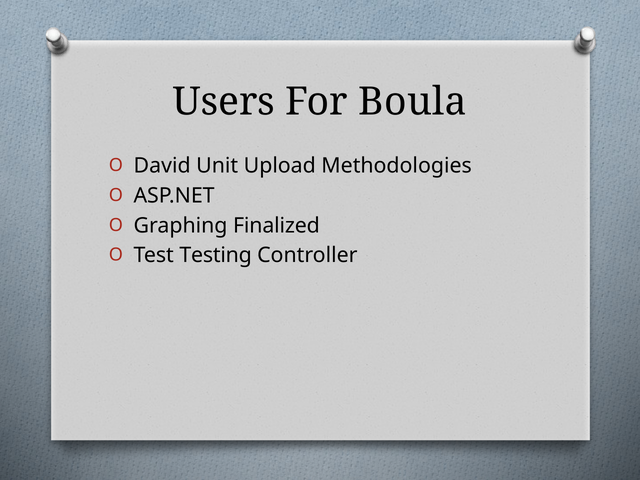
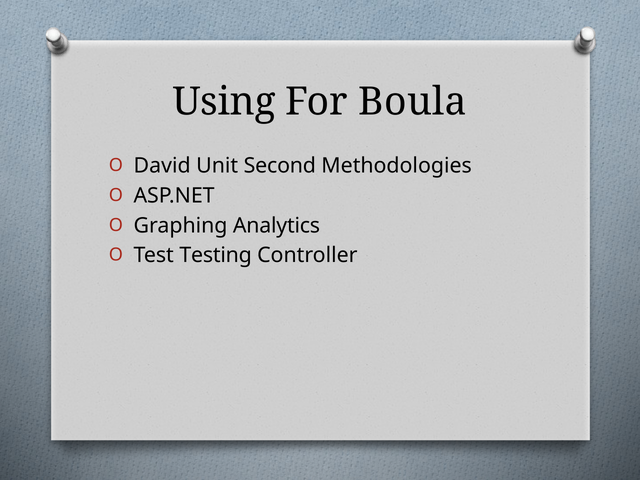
Users: Users -> Using (224, 102)
Upload: Upload -> Second (280, 166)
Finalized: Finalized -> Analytics (276, 226)
